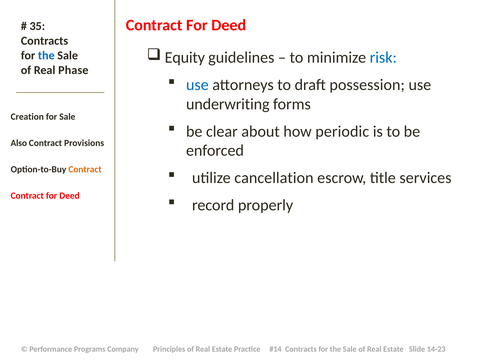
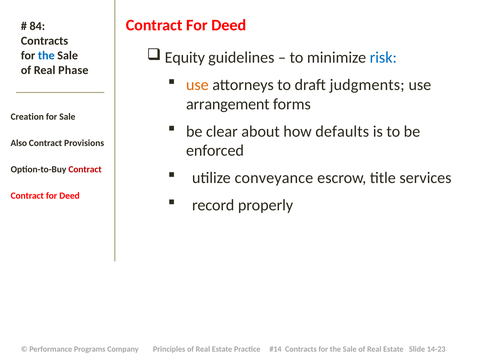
35: 35 -> 84 (37, 26)
use colour: blue -> orange (197, 85)
possession: possession -> judgments (367, 85)
underwriting: underwriting -> arrangement (228, 104)
periodic: periodic -> defaults (342, 131)
Contract colour: orange -> red (85, 169)
cancellation: cancellation -> conveyance (274, 178)
